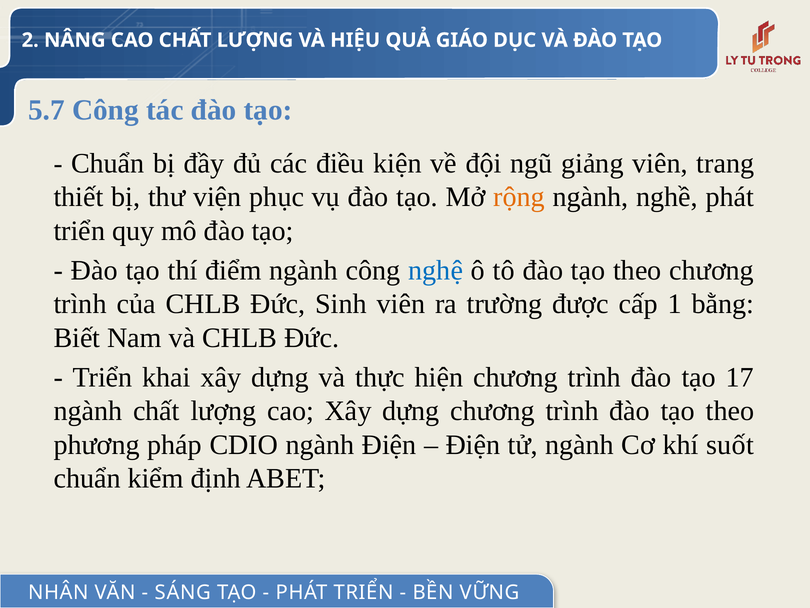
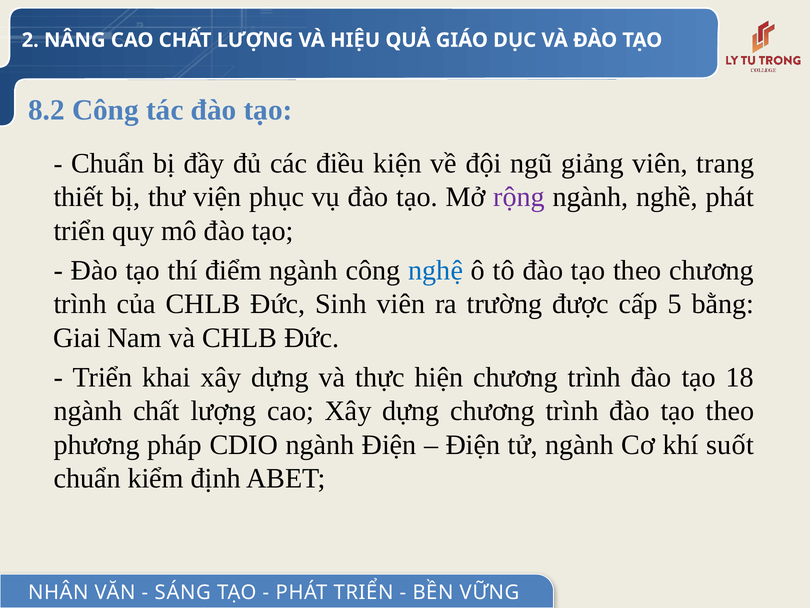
5.7: 5.7 -> 8.2 (47, 110)
rộng colour: orange -> purple (519, 197)
1: 1 -> 5 (675, 304)
Biết: Biết -> Giai (77, 338)
17: 17 -> 18 (740, 377)
